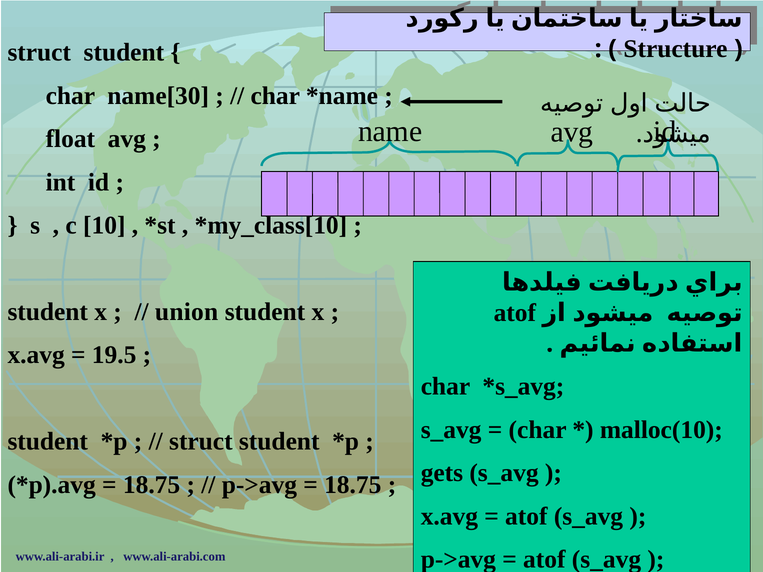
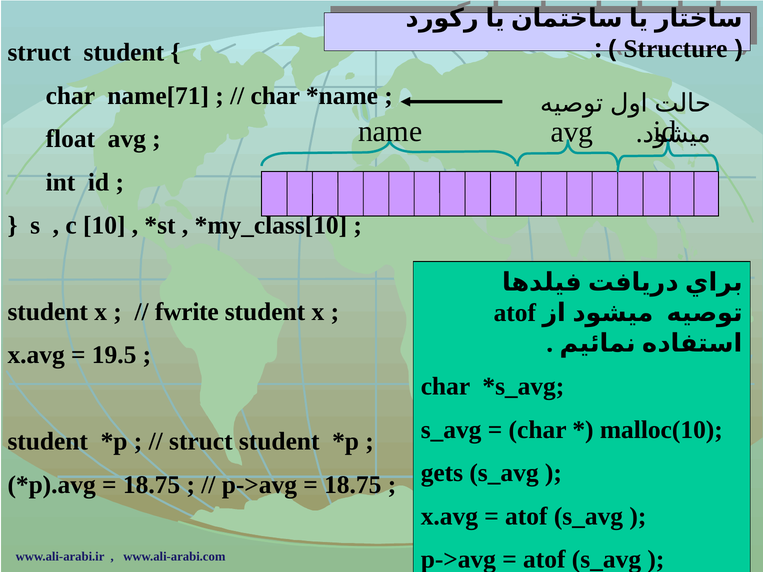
name[30: name[30 -> name[71 (158, 96)
union: union -> fwrite (187, 312)
